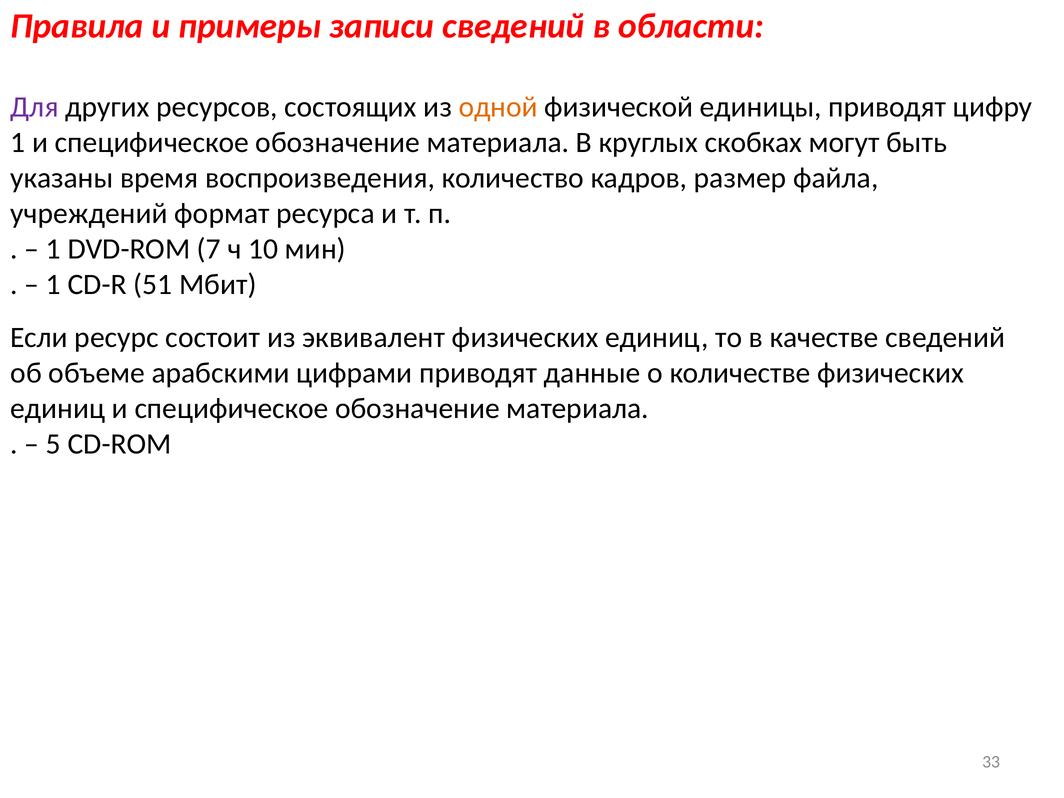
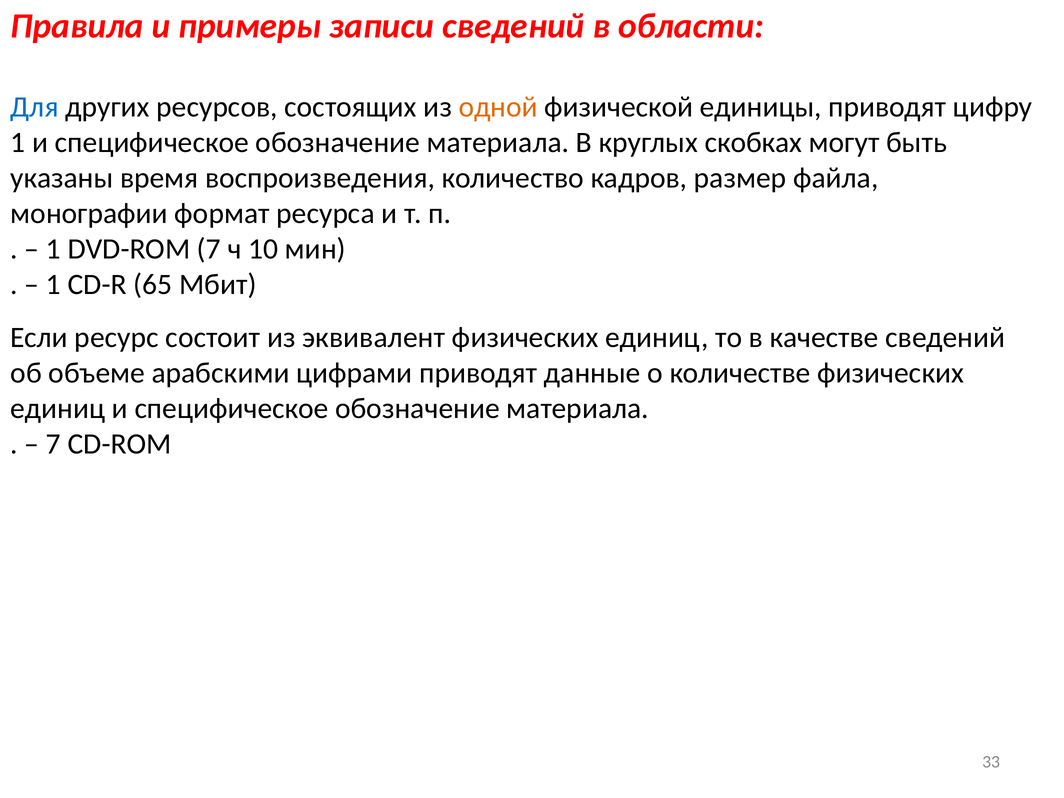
Для colour: purple -> blue (35, 107)
учреждений: учреждений -> монографии (89, 213)
51: 51 -> 65 (153, 284)
5: 5 -> 7 (53, 444)
